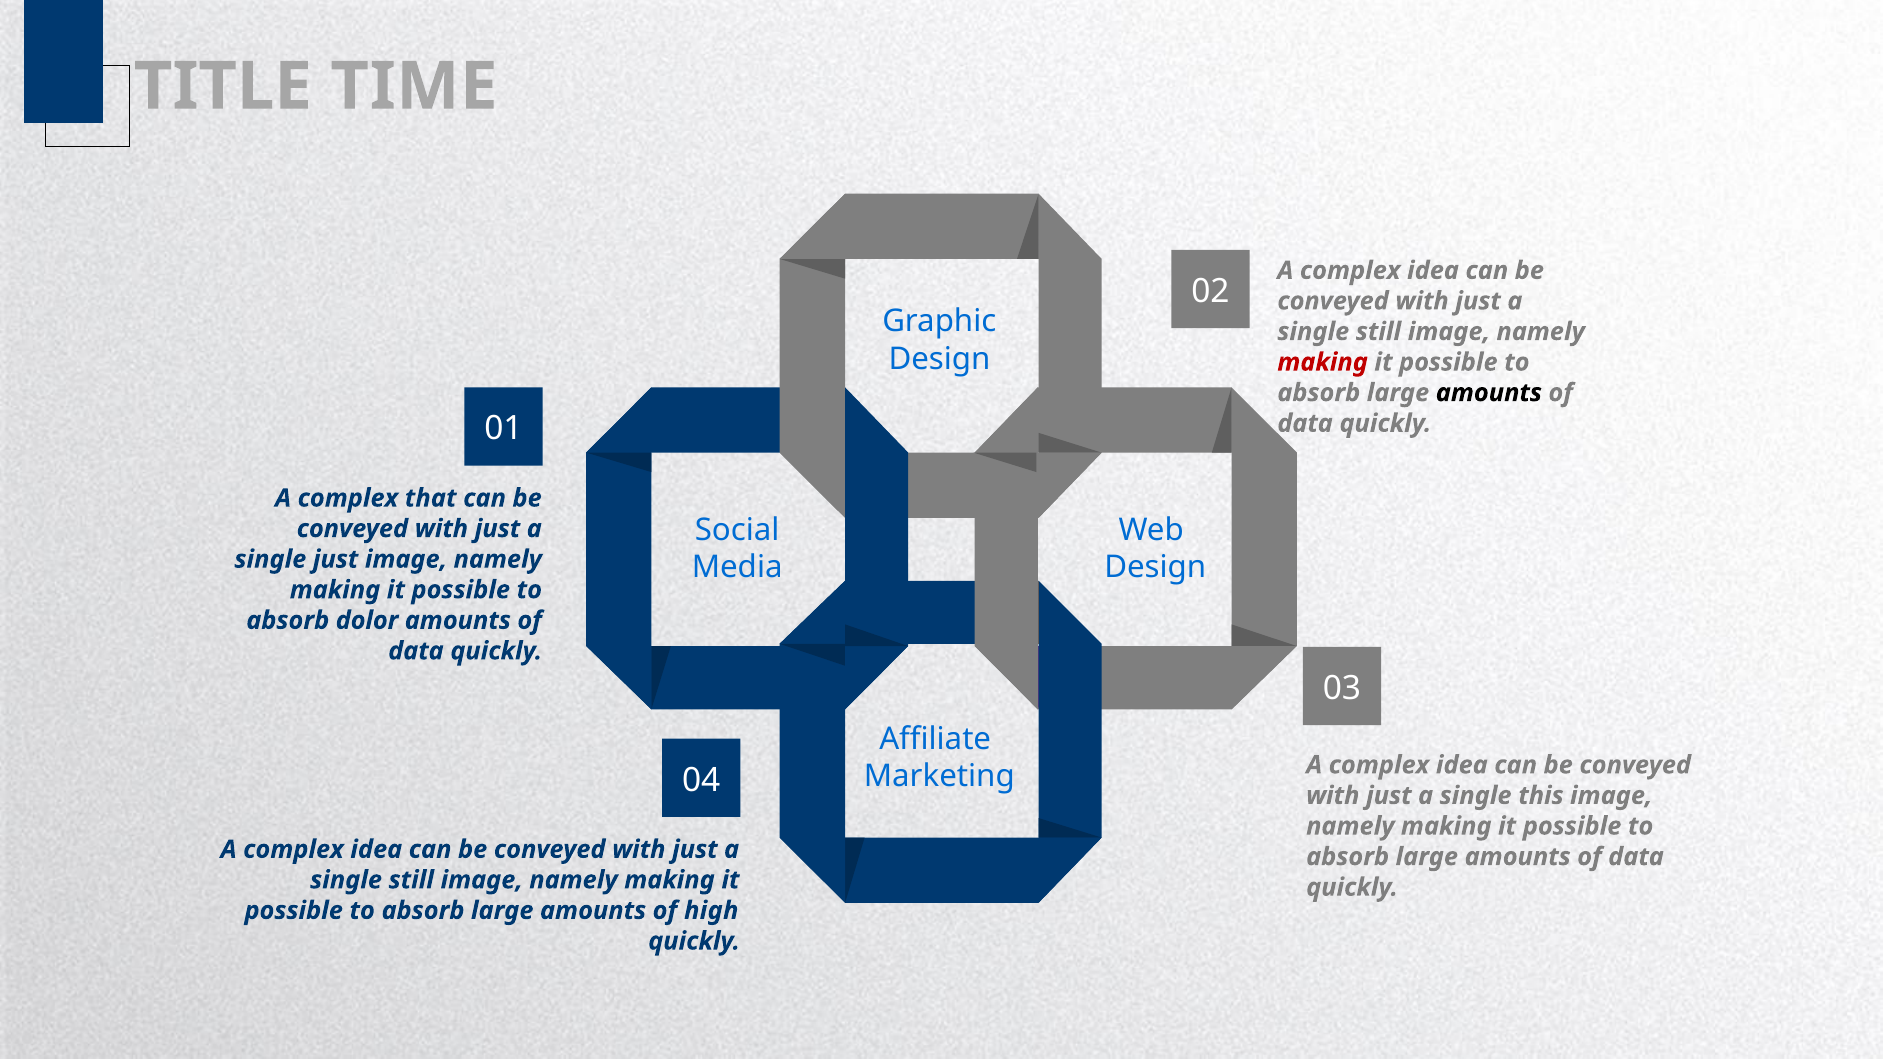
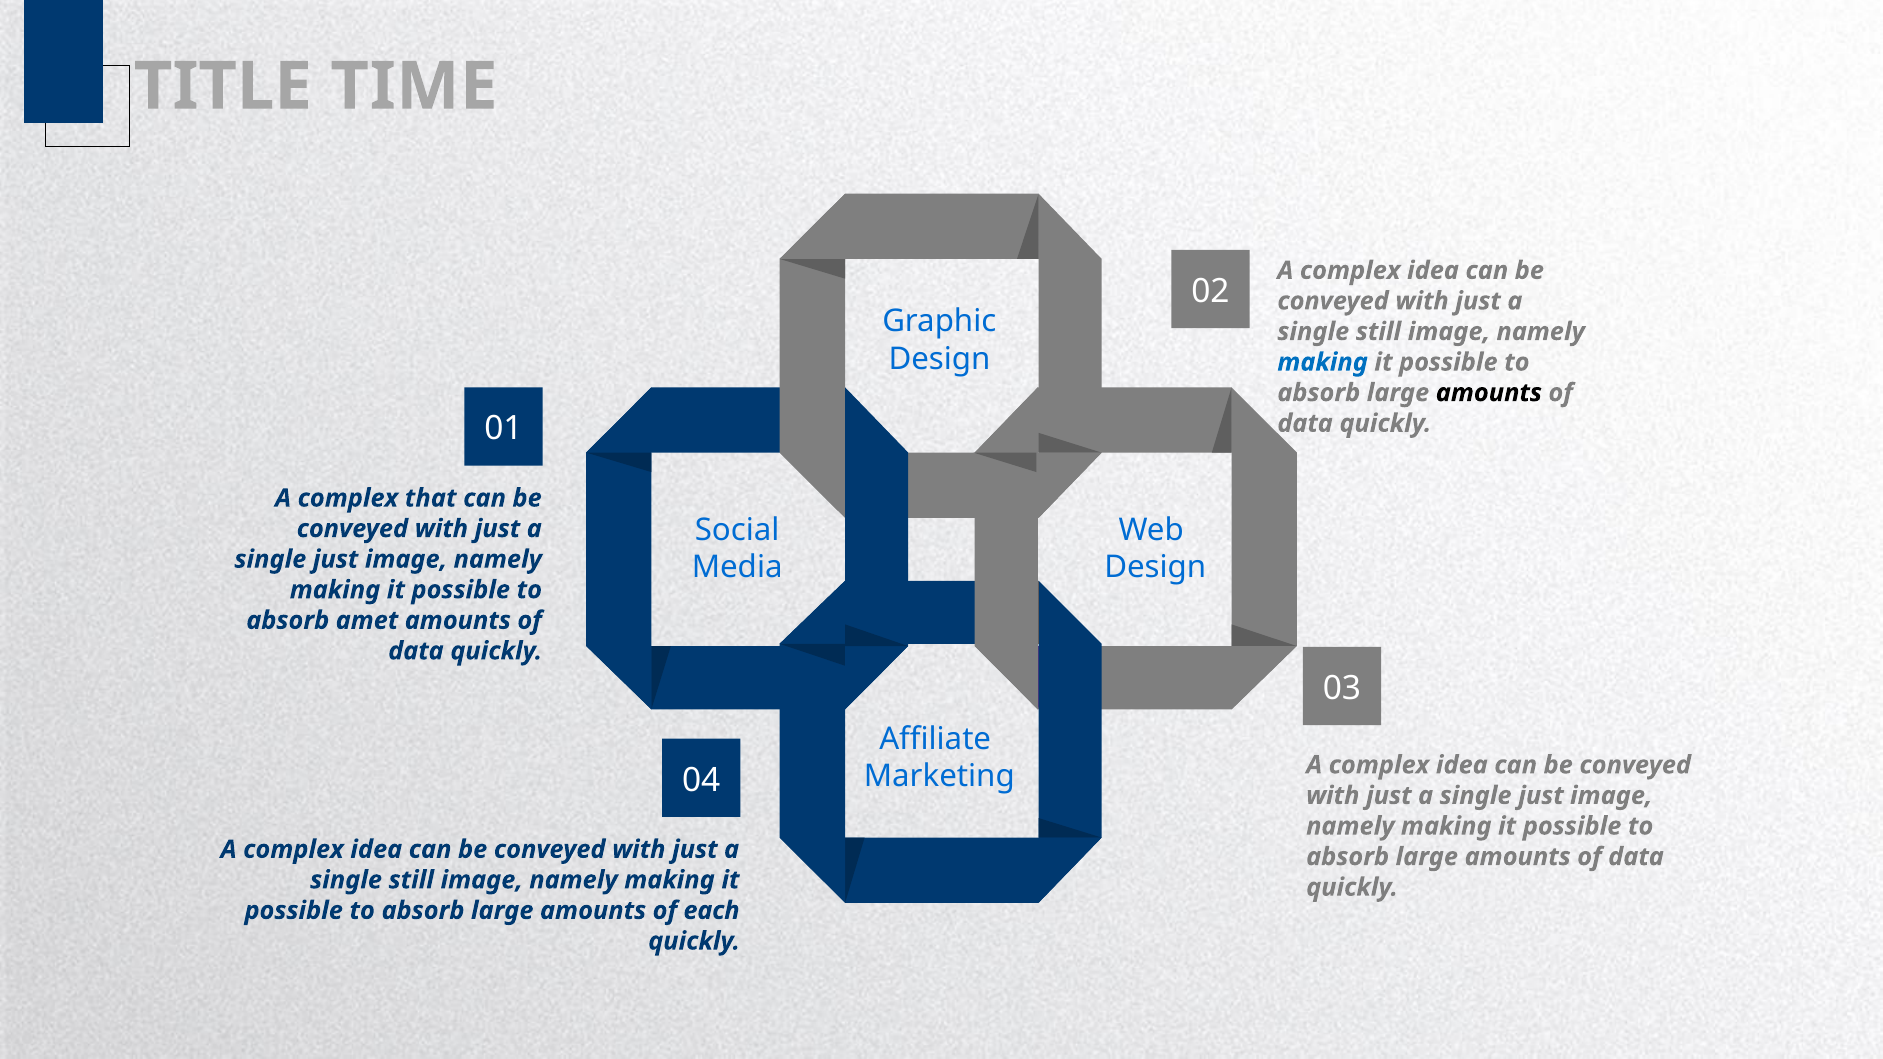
making colour: red -> blue (1323, 362)
dolor: dolor -> amet (367, 621)
this: this -> just (1541, 796)
high: high -> each (711, 911)
